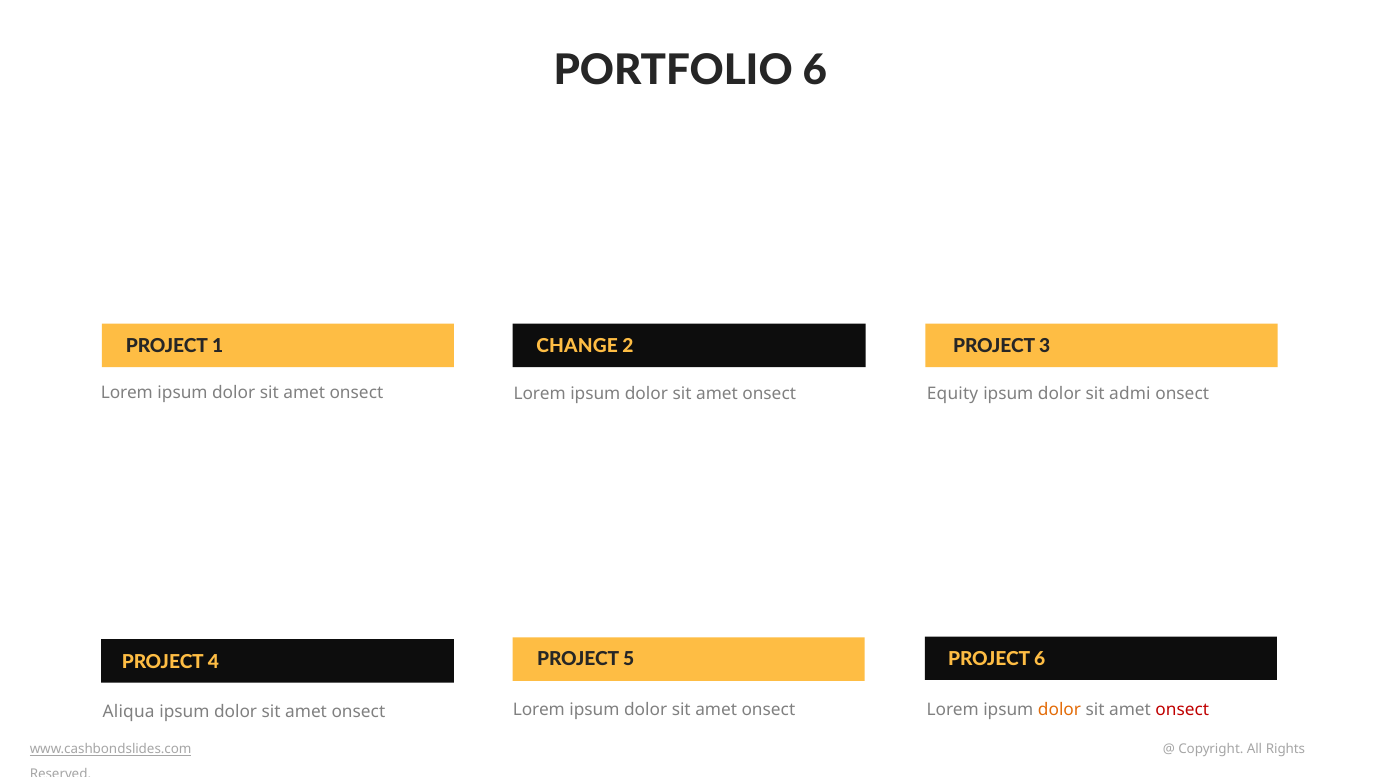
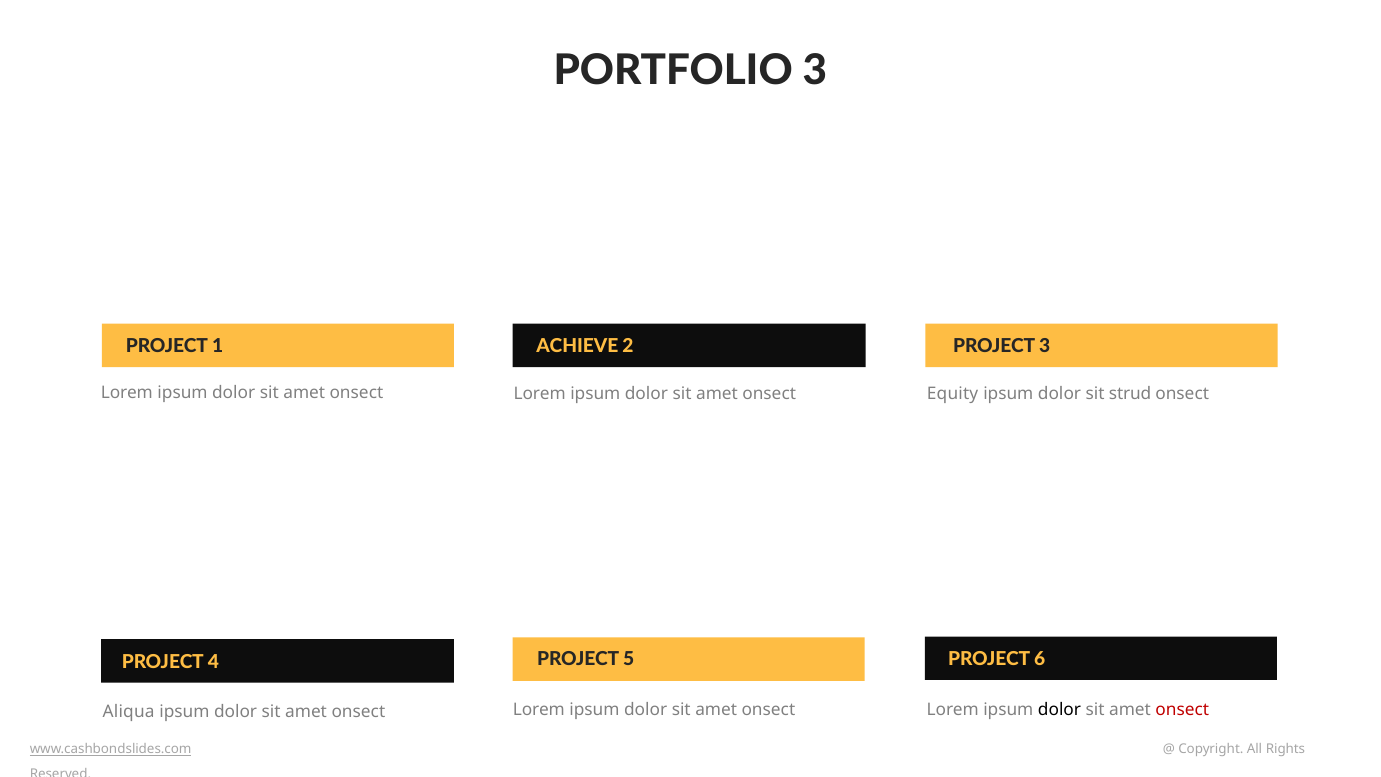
PORTFOLIO 6: 6 -> 3 (815, 70)
CHANGE: CHANGE -> ACHIEVE (577, 346)
admi: admi -> strud (1130, 394)
dolor colour: orange -> black (1059, 709)
